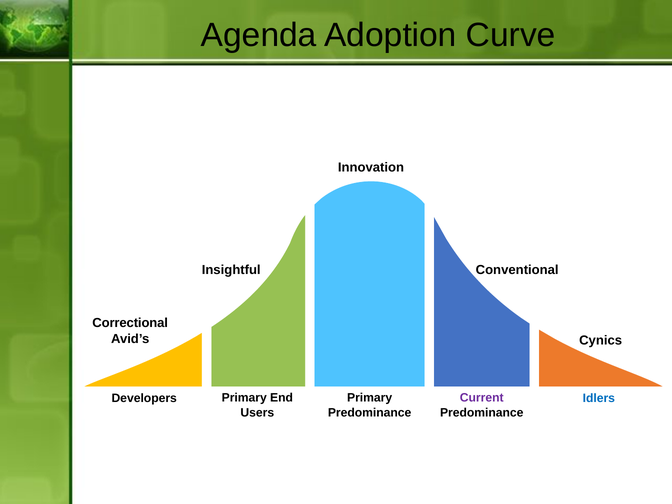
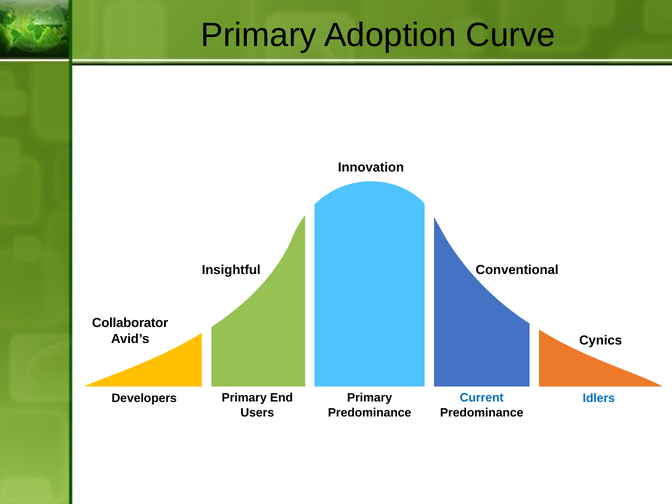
Agenda: Agenda -> Primary (259, 35)
Correctional: Correctional -> Collaborator (130, 323)
Current colour: purple -> blue (482, 398)
